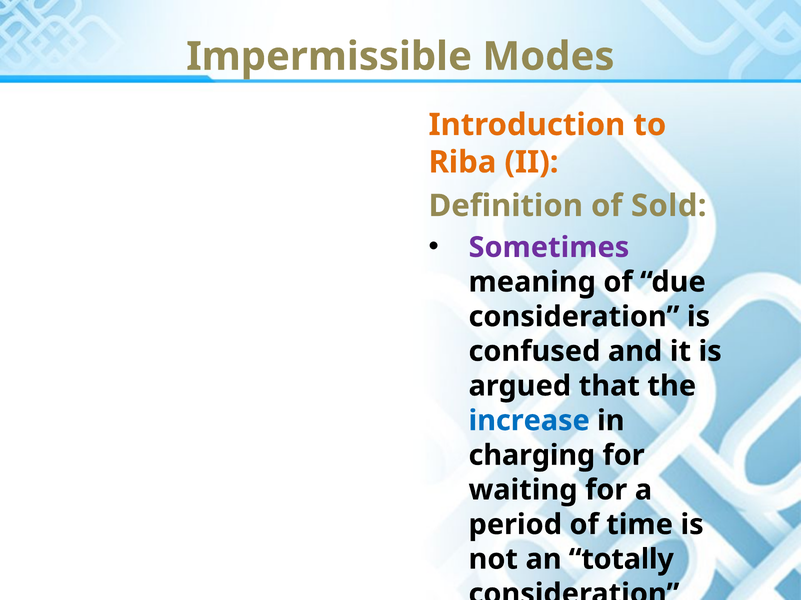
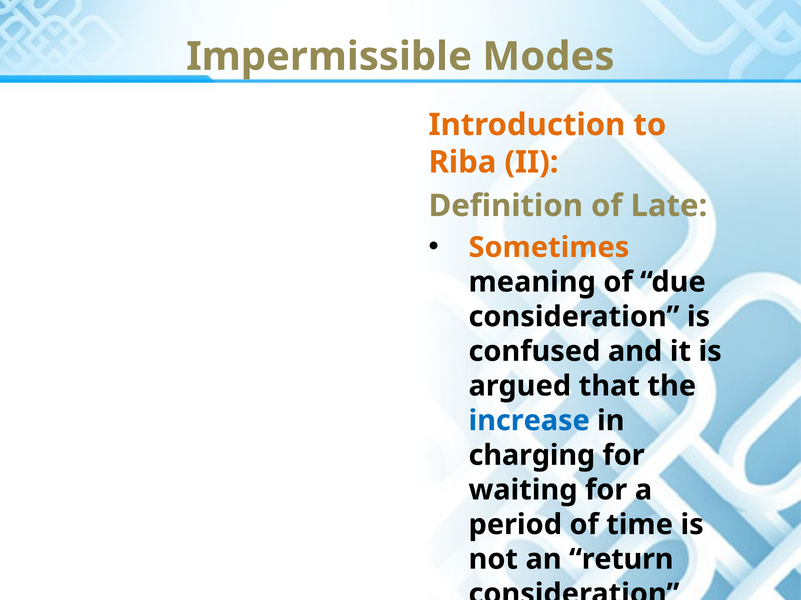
Sold: Sold -> Late (669, 206)
Sometimes colour: purple -> orange (549, 248)
totally: totally -> return (621, 560)
